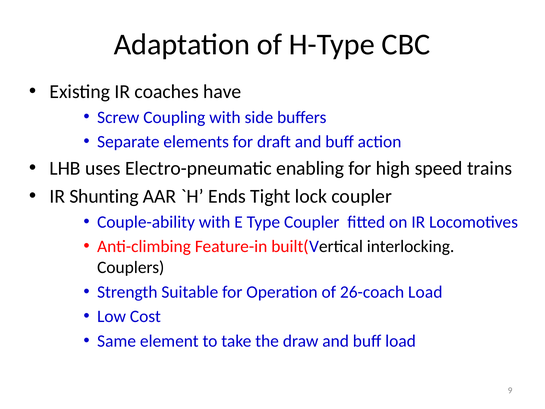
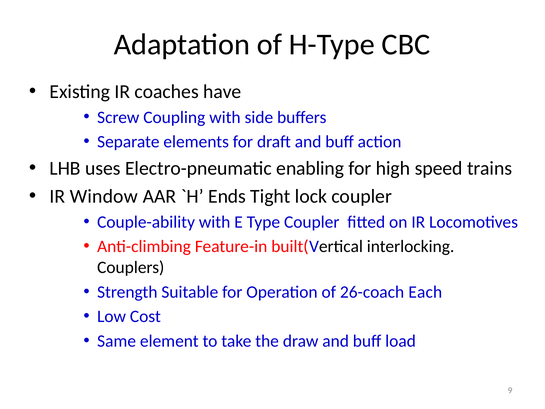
Shunting: Shunting -> Window (104, 196)
26-coach Load: Load -> Each (425, 292)
